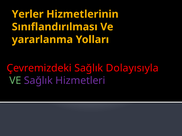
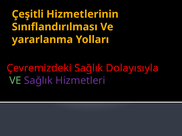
Yerler: Yerler -> Çeşitli (28, 14)
